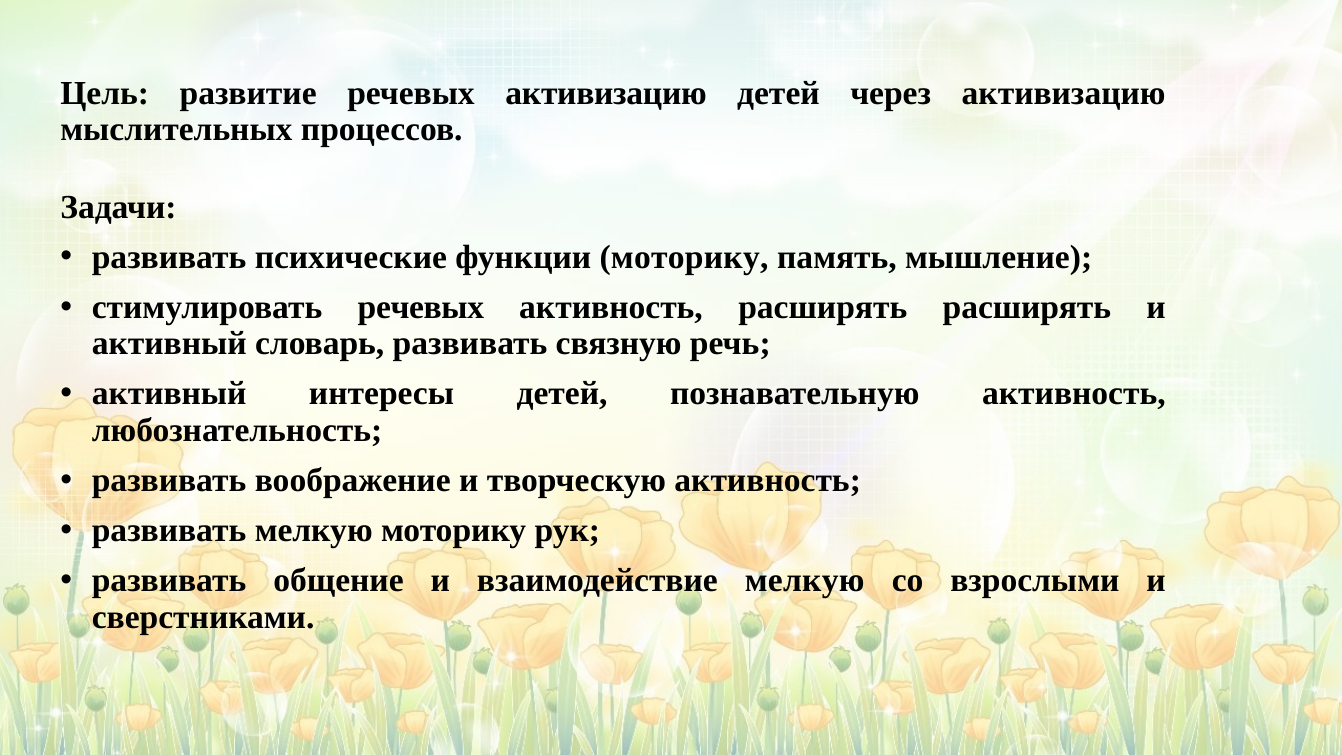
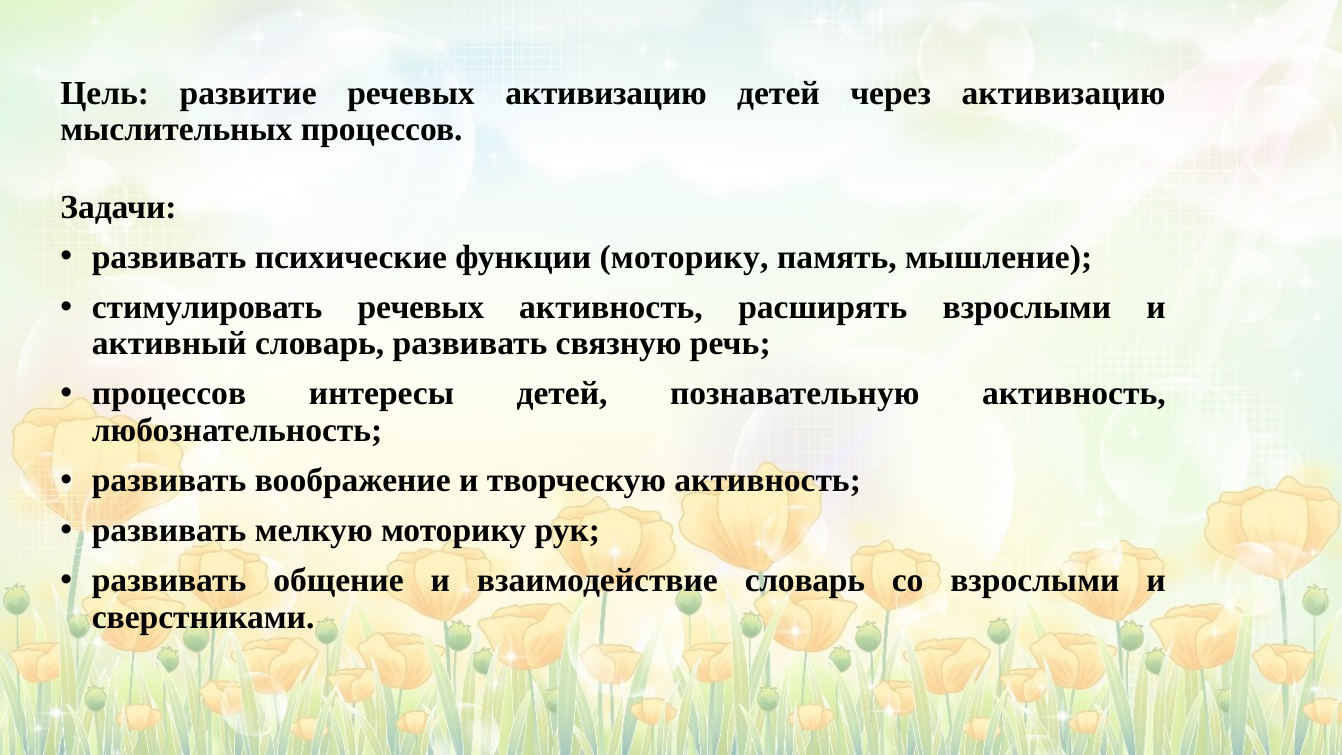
расширять расширять: расширять -> взрослыми (1027, 307)
активный: активный -> процессов (169, 394)
взаимодействие мелкую: мелкую -> словарь (805, 581)
